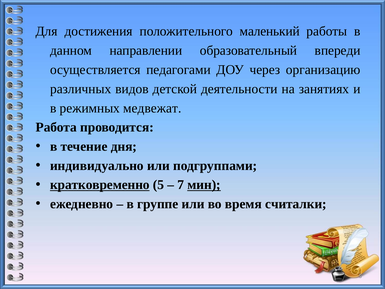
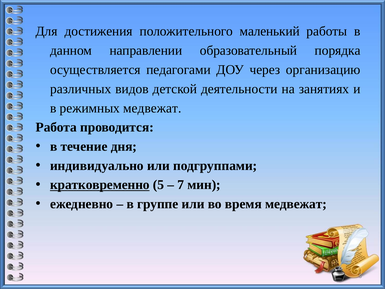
впереди: впереди -> порядка (338, 50)
мин underline: present -> none (204, 185)
время считалки: считалки -> медвежат (296, 204)
